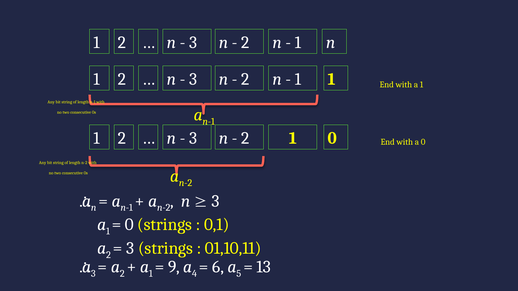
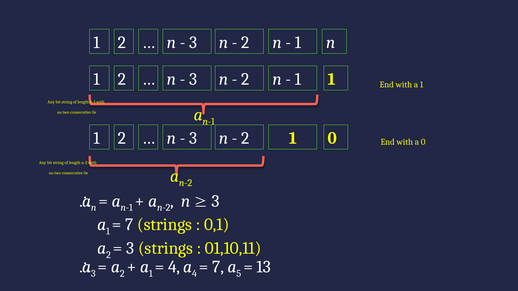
0: 0 -> 7 (129, 225)
9: 9 -> 4 (174, 267)
6: 6 -> 7 (218, 267)
